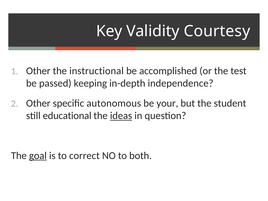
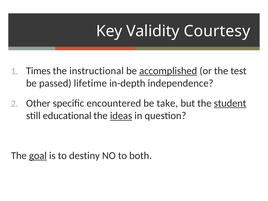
Other: Other -> Times (38, 71)
accomplished underline: none -> present (168, 71)
keeping: keeping -> lifetime (90, 83)
autonomous: autonomous -> encountered (114, 103)
your: your -> take (167, 103)
student underline: none -> present (230, 103)
correct: correct -> destiny (84, 156)
